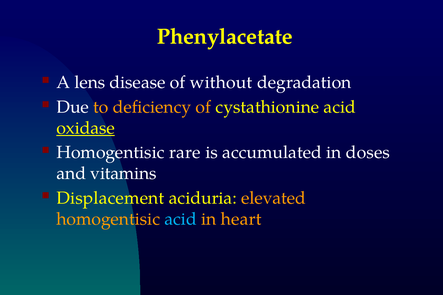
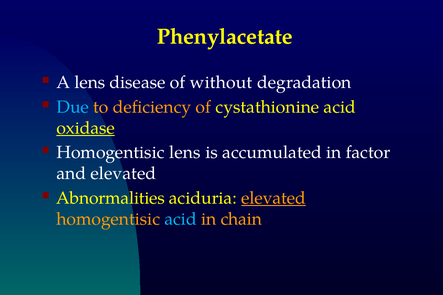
Due colour: white -> light blue (73, 107)
Homogentisic rare: rare -> lens (185, 153)
doses: doses -> factor (368, 153)
and vitamins: vitamins -> elevated (123, 174)
Displacement: Displacement -> Abnormalities (111, 198)
elevated underline: none -> present (274, 198)
heart: heart -> chain (241, 219)
